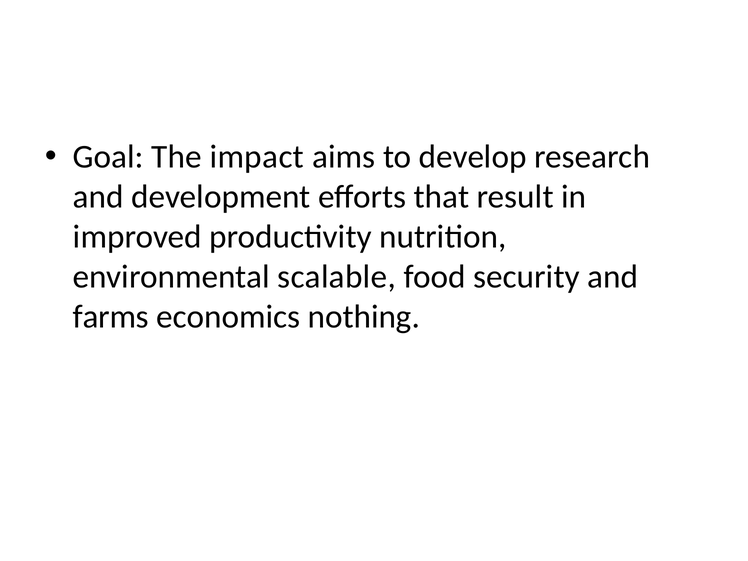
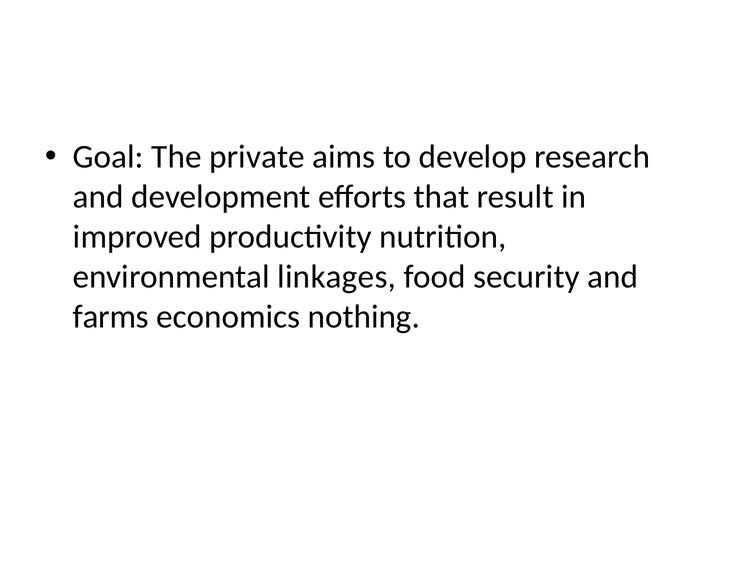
impact: impact -> private (257, 157)
scalable: scalable -> linkages (337, 277)
